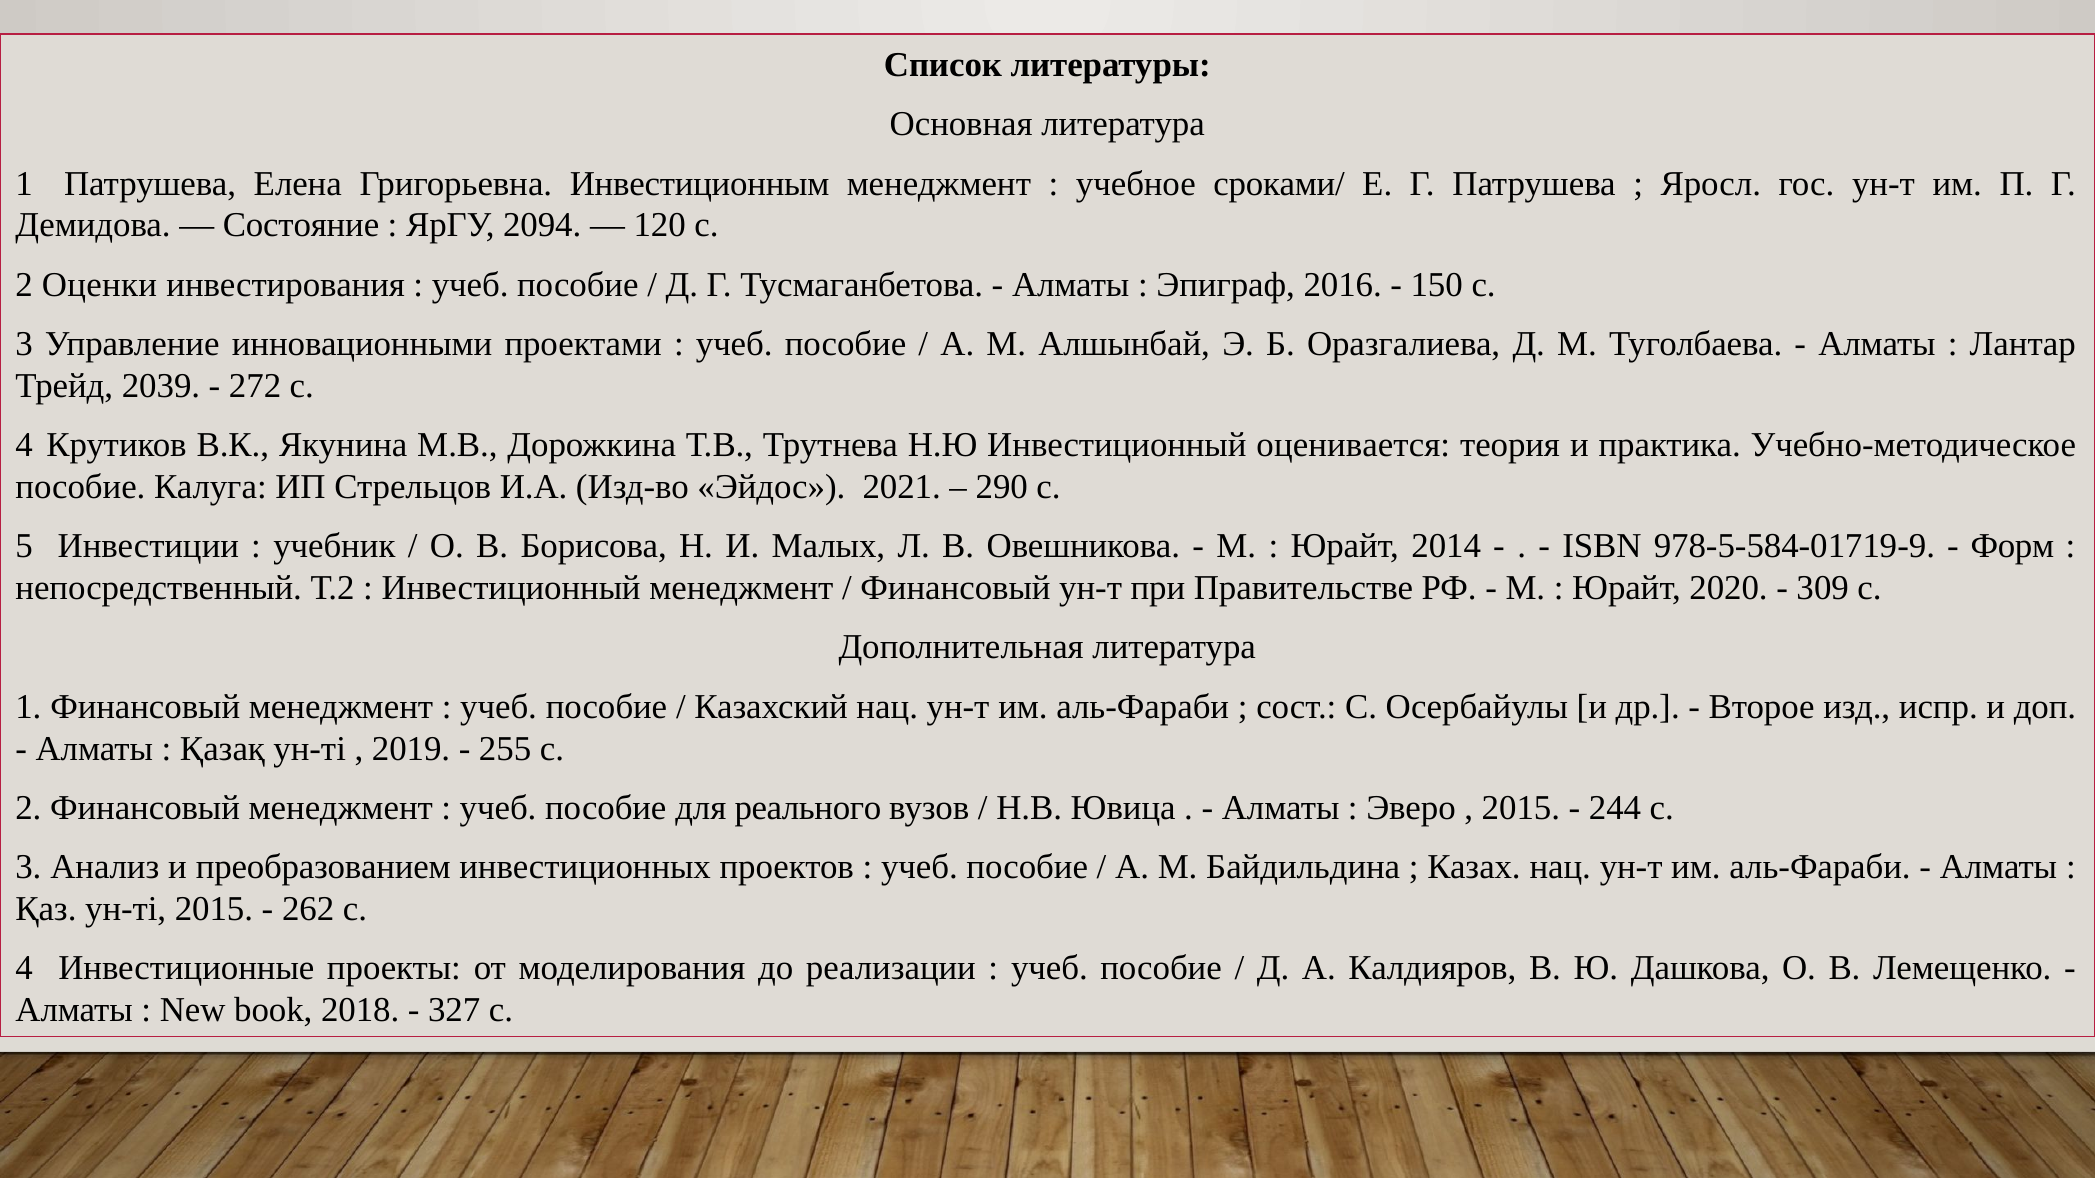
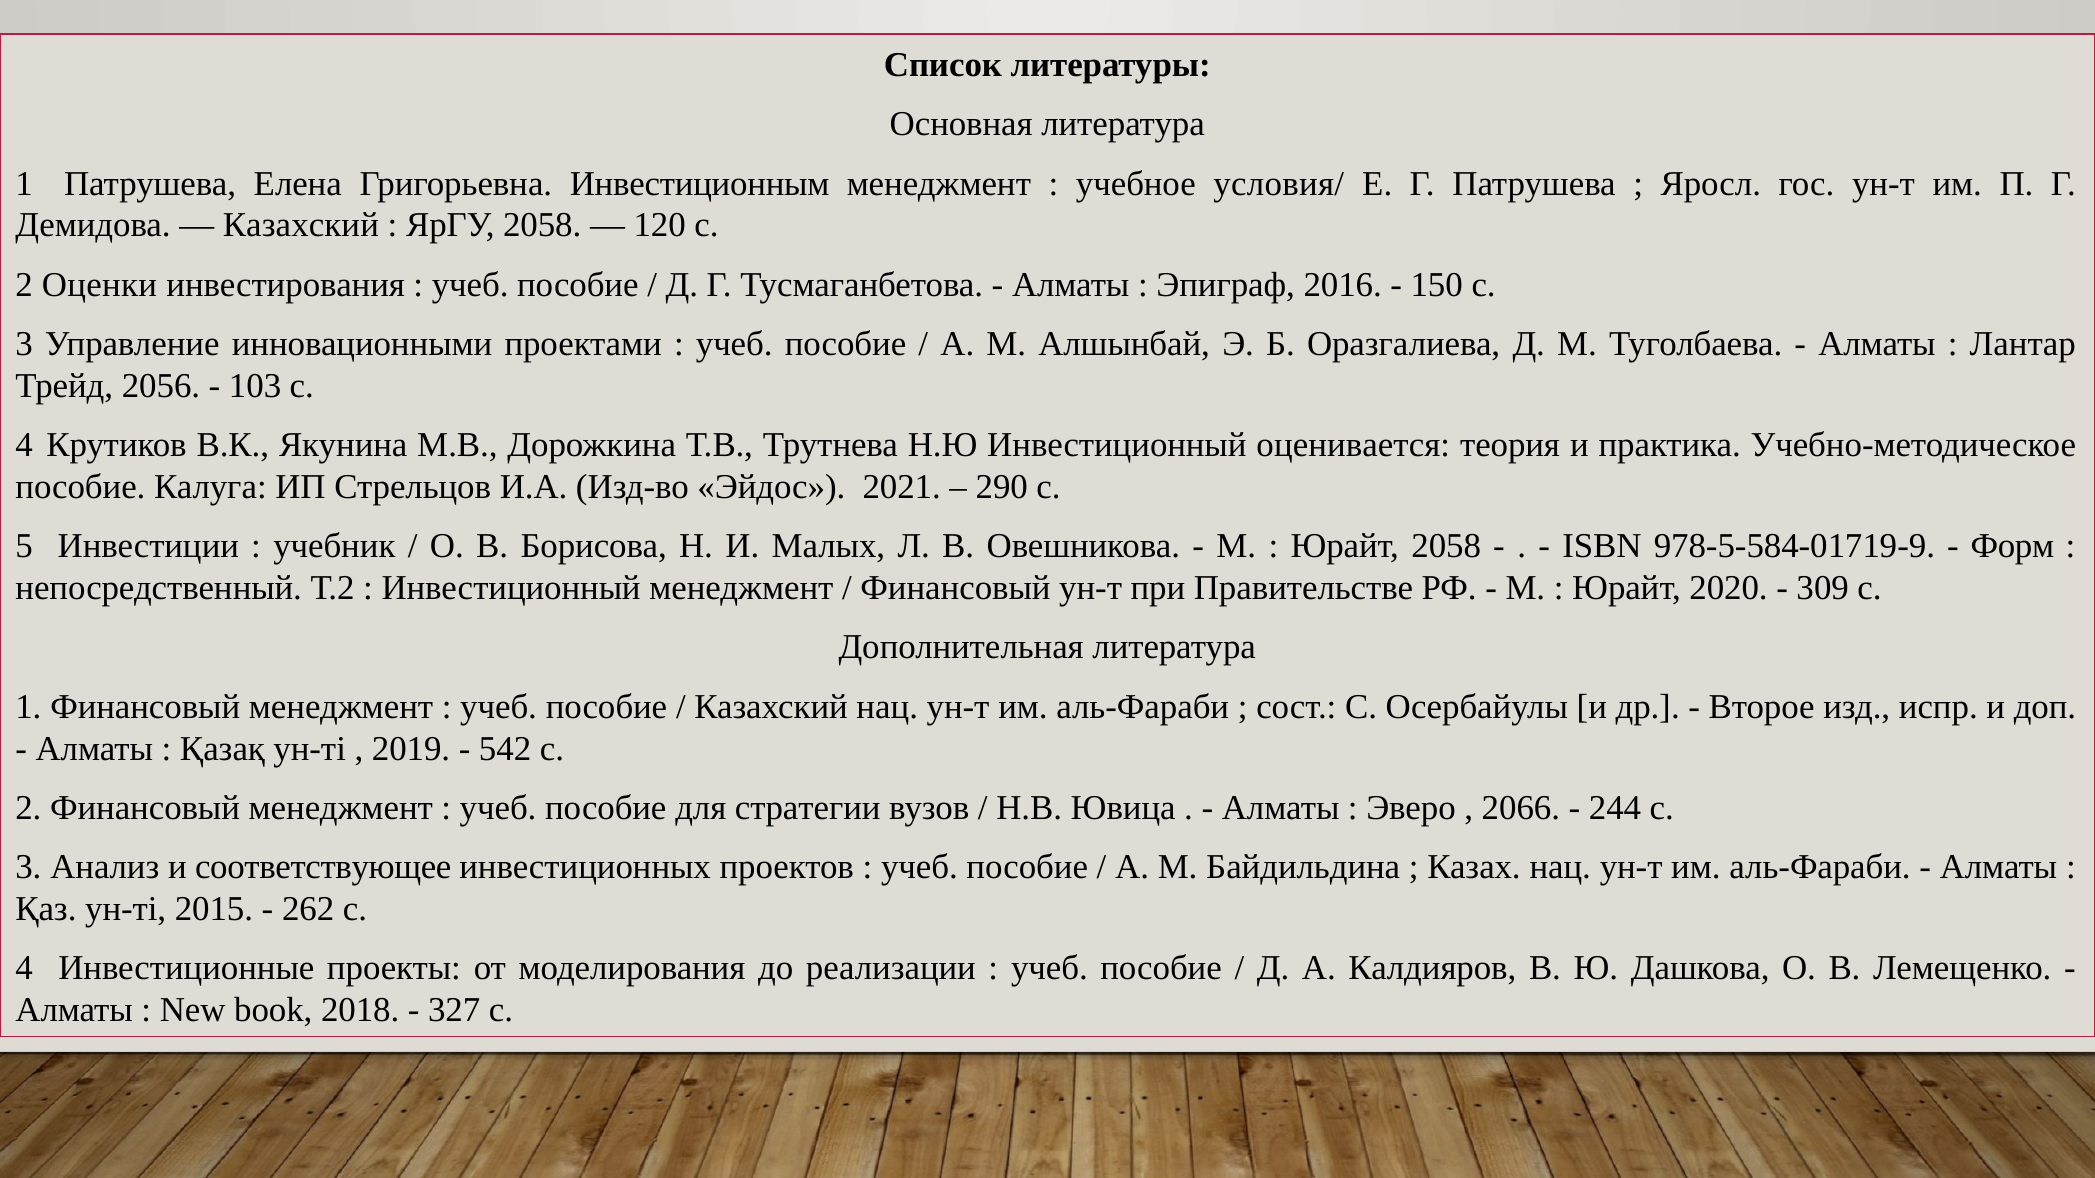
сроками/: сроками/ -> условия/ (1279, 184)
Состояние: Состояние -> Казахский (301, 225)
ЯрГУ 2094: 2094 -> 2058 (542, 225)
2039: 2039 -> 2056 (161, 386)
272: 272 -> 103 (255, 386)
Юрайт 2014: 2014 -> 2058 (1446, 547)
255: 255 -> 542 (505, 749)
реального: реального -> стратегии (808, 808)
2015: 2015 -> 2066 (1521, 808)
преобразованием: преобразованием -> соответствующее (323, 868)
